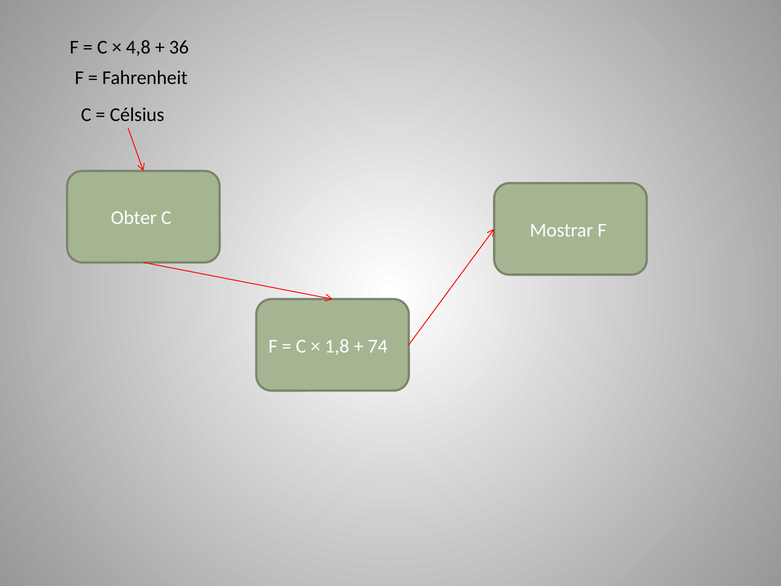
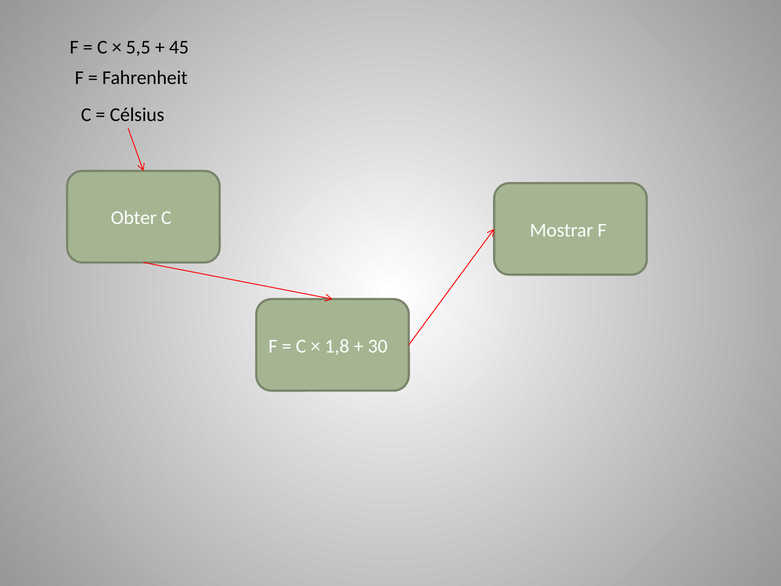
4,8: 4,8 -> 5,5 (138, 47)
36: 36 -> 45 (179, 47)
74: 74 -> 30 (378, 346)
